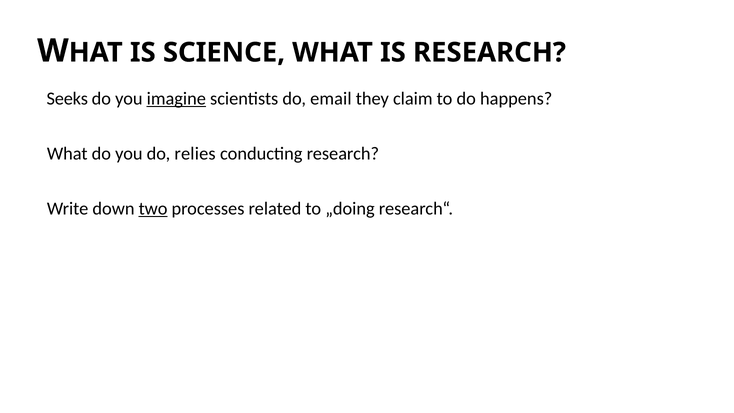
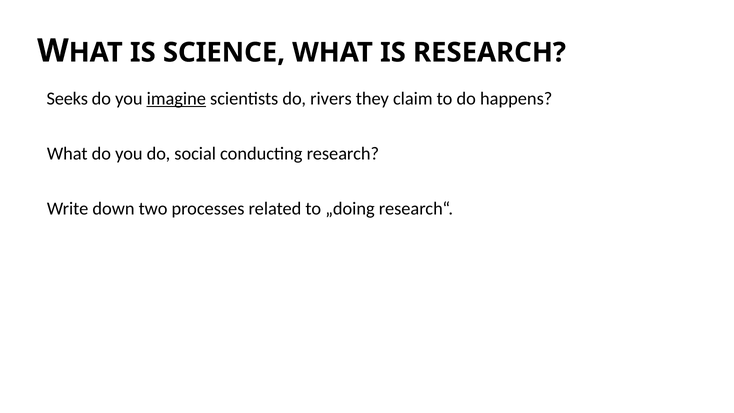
email: email -> rivers (331, 99)
relies: relies -> social (195, 154)
two underline: present -> none (153, 208)
